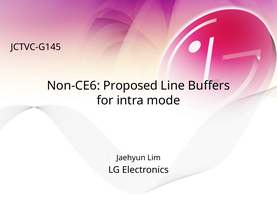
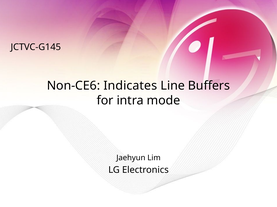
Proposed: Proposed -> Indicates (130, 86)
